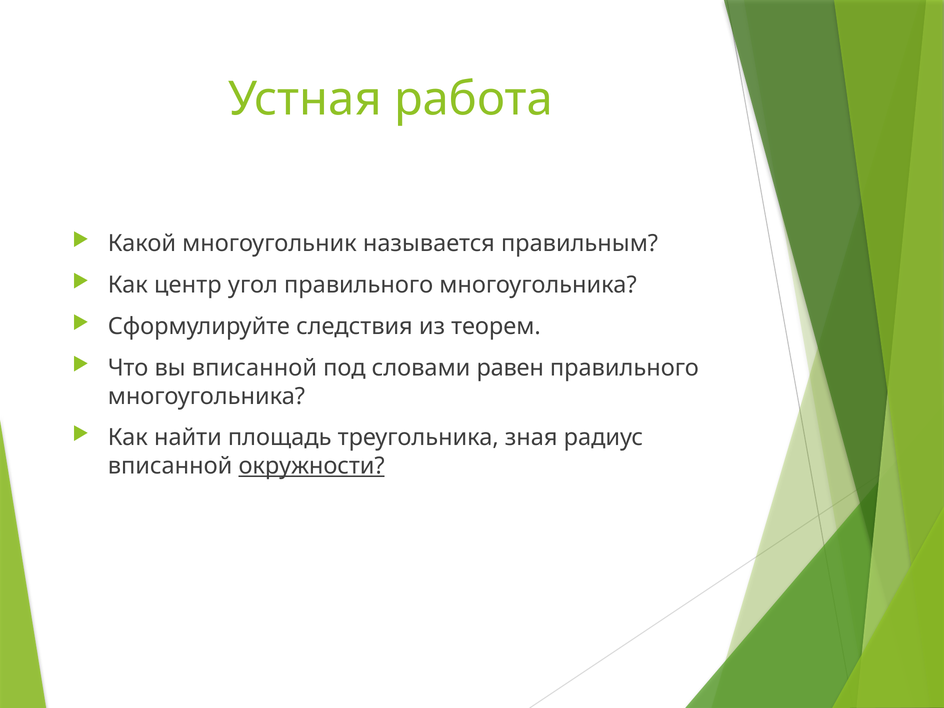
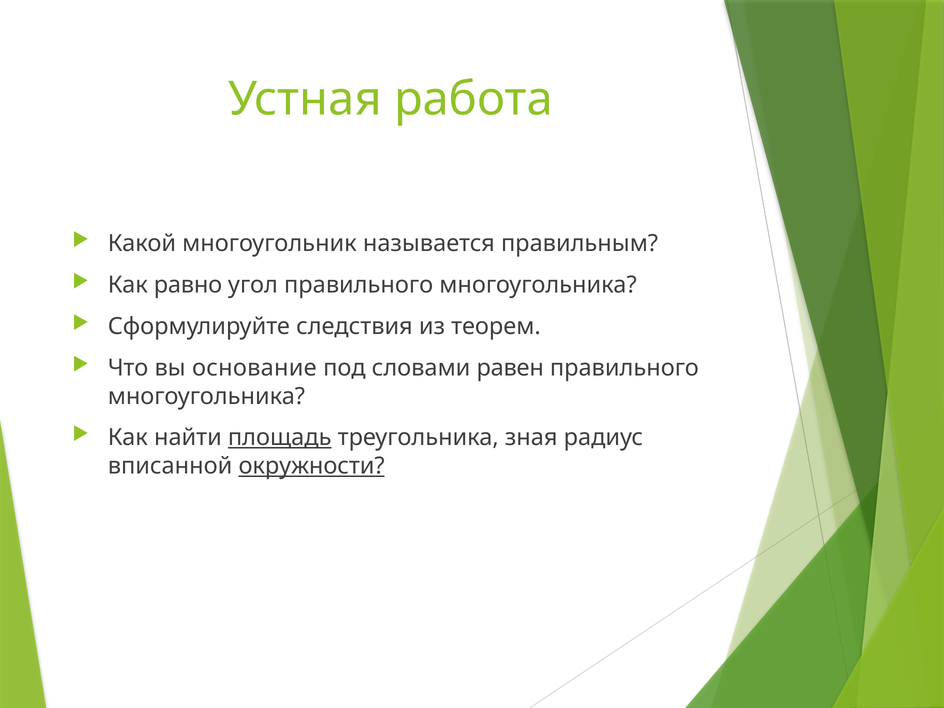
центр: центр -> равно (188, 285)
вы вписанной: вписанной -> основание (254, 368)
площадь underline: none -> present (280, 438)
